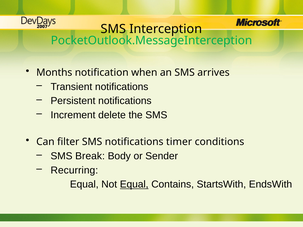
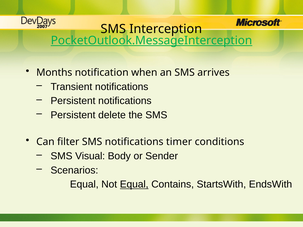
PocketOutlook.MessageInterception underline: none -> present (151, 41)
Increment: Increment -> Persistent (73, 115)
Break: Break -> Visual (90, 156)
Recurring: Recurring -> Scenarios (74, 170)
